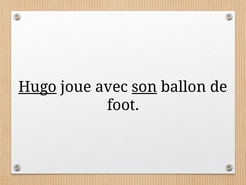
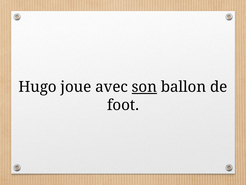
Hugo underline: present -> none (38, 87)
